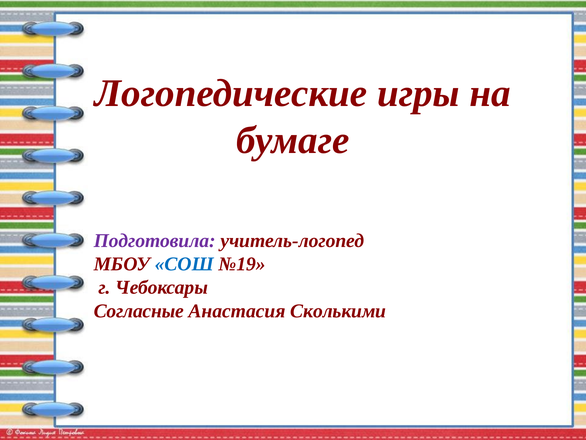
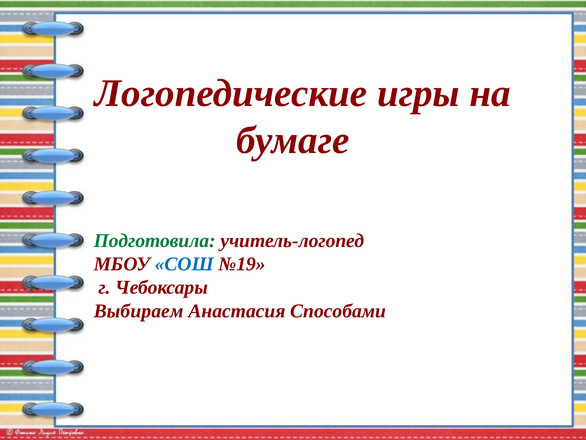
Подготовила colour: purple -> green (155, 240)
Согласные: Согласные -> Выбираем (139, 311)
Сколькими: Сколькими -> Способами (338, 311)
